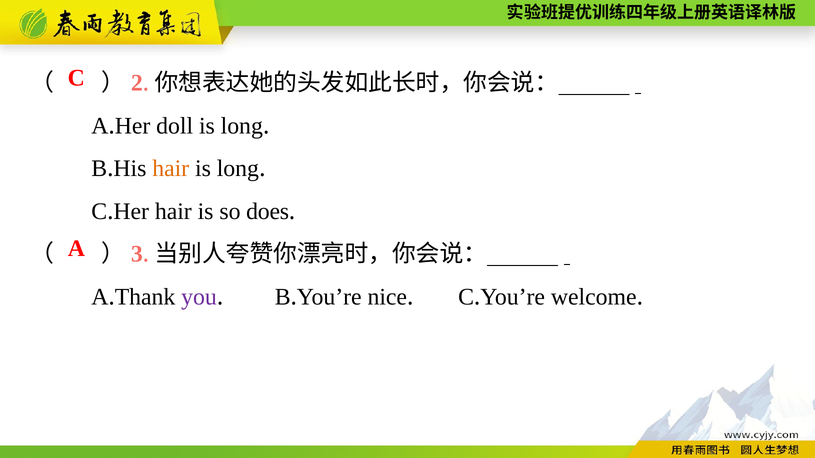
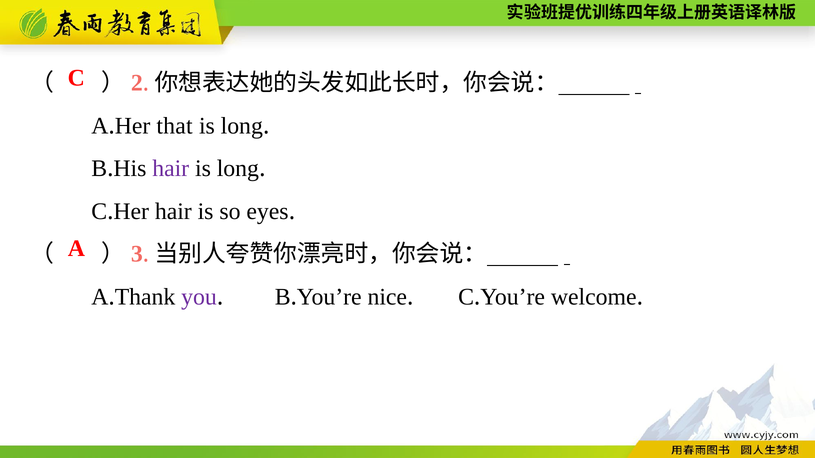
doll: doll -> that (175, 126)
hair colour: orange -> purple (171, 169)
does: does -> eyes (268, 212)
